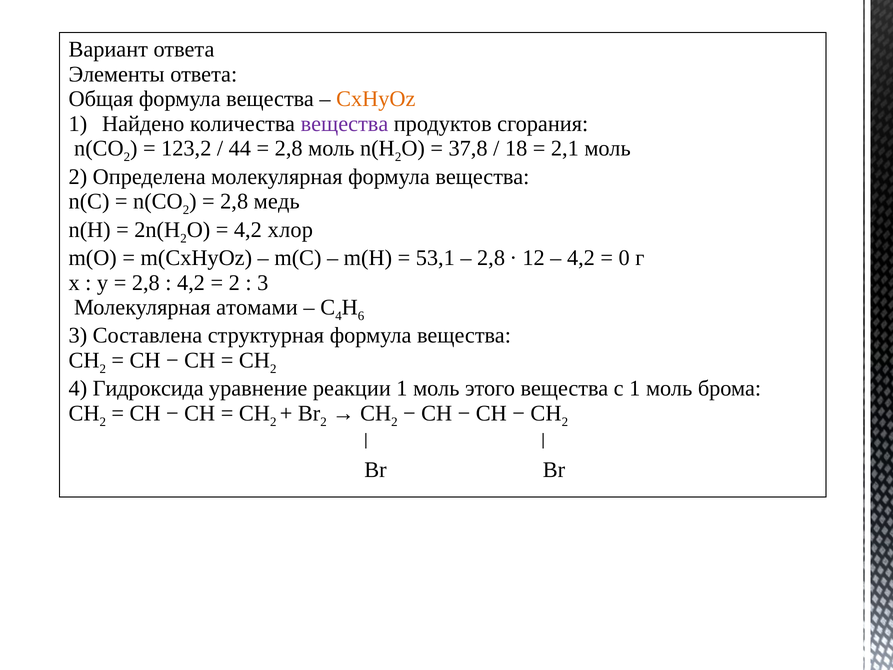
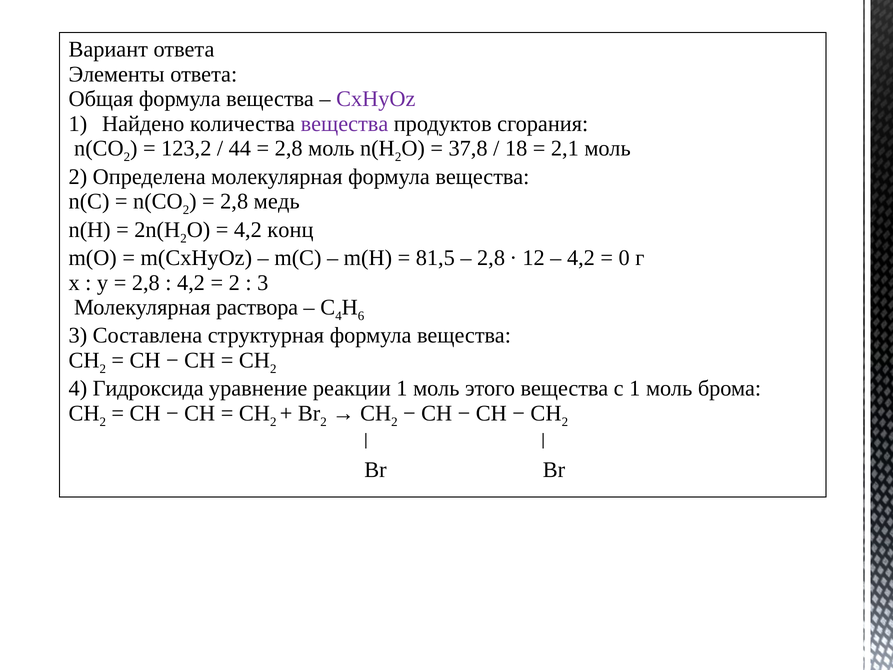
CxHyOz colour: orange -> purple (376, 99)
хлор: хлор -> конц (290, 230)
53,1: 53,1 -> 81,5 (435, 258)
атомами: атомами -> раствора (257, 307)
